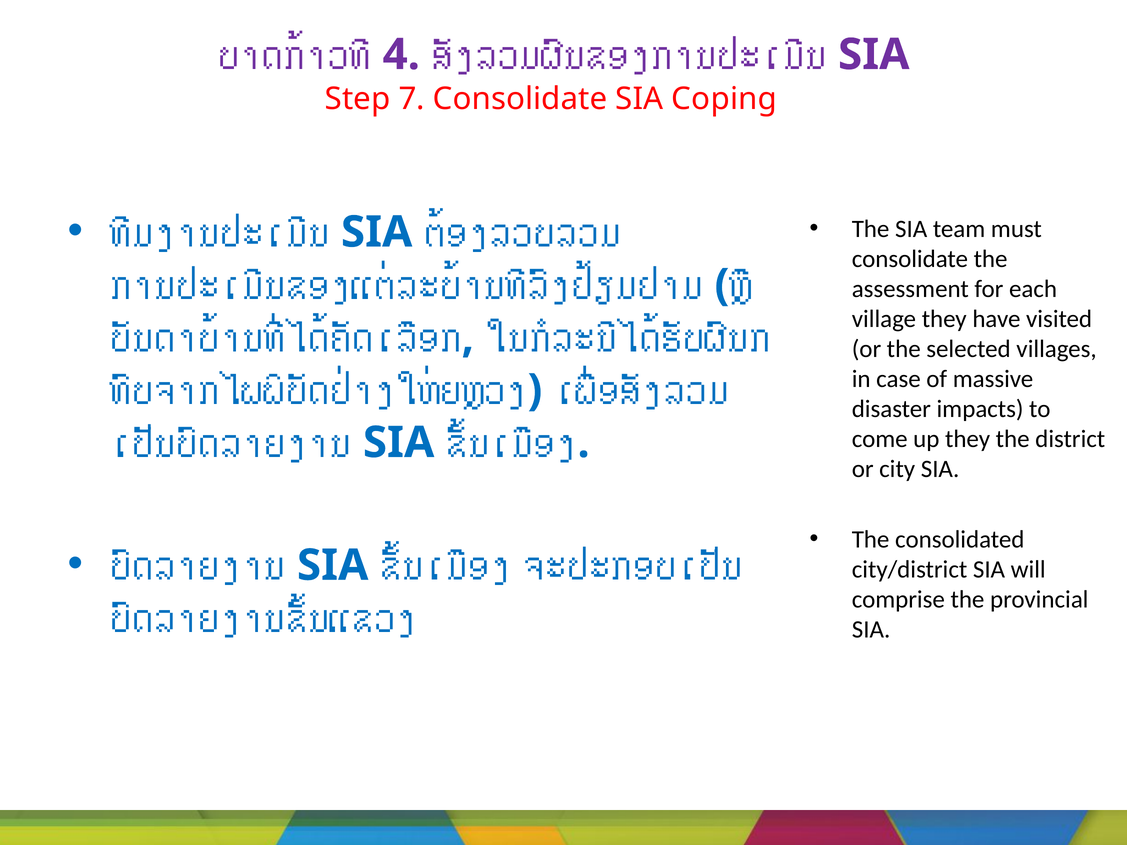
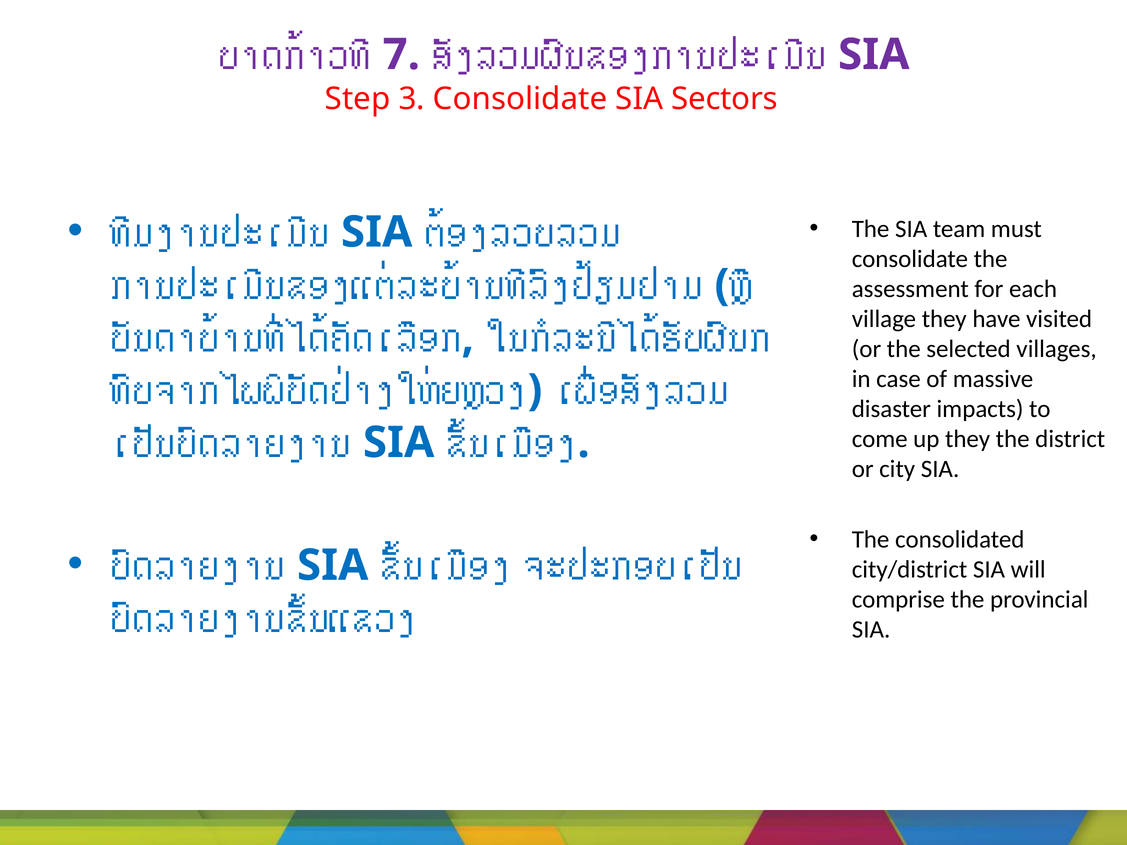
4: 4 -> 7 (401, 55)
7: 7 -> 3 (412, 99)
Coping: Coping -> Sectors (725, 99)
